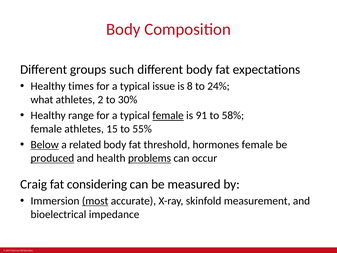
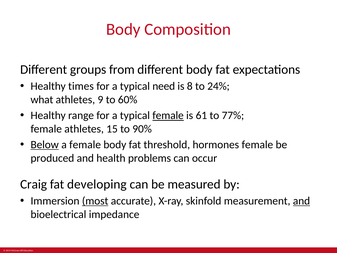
such: such -> from (122, 69)
issue: issue -> need (164, 86)
2: 2 -> 9 (100, 100)
30%: 30% -> 60% (128, 100)
91: 91 -> 61 (201, 115)
58%: 58% -> 77% (233, 115)
55%: 55% -> 90% (142, 129)
a related: related -> female (85, 145)
produced underline: present -> none (52, 158)
problems underline: present -> none (150, 158)
considering: considering -> developing (97, 184)
and underline: none -> present (301, 201)
